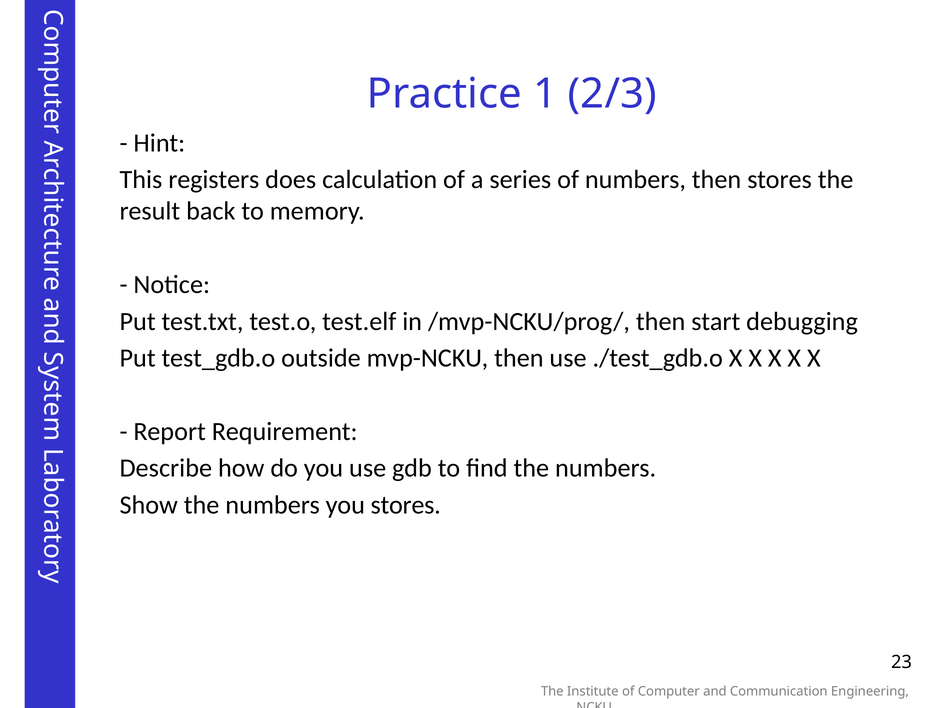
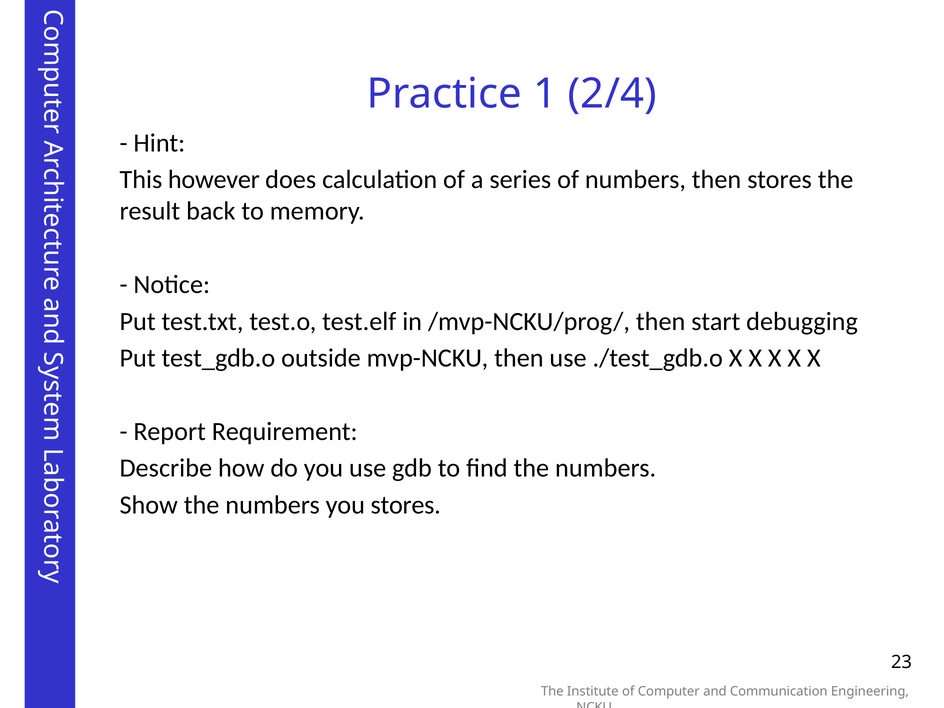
2/3: 2/3 -> 2/4 (612, 94)
registers: registers -> however (214, 180)
